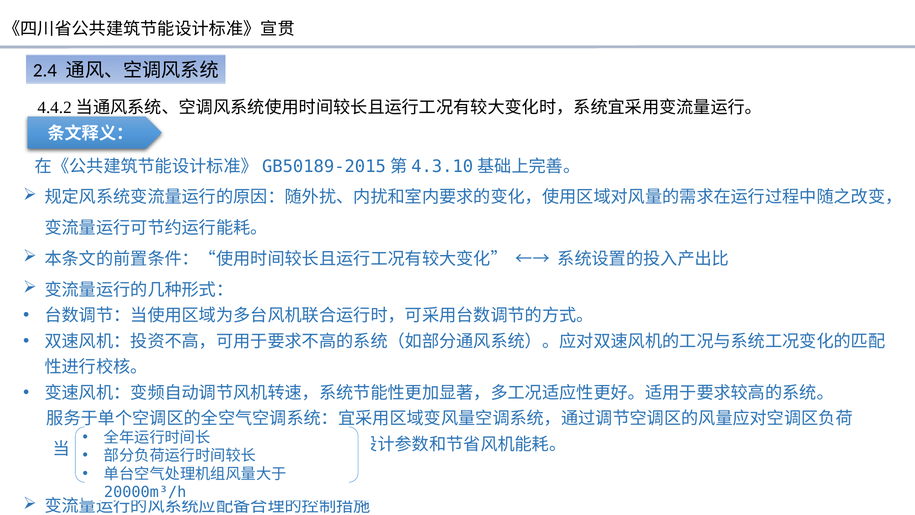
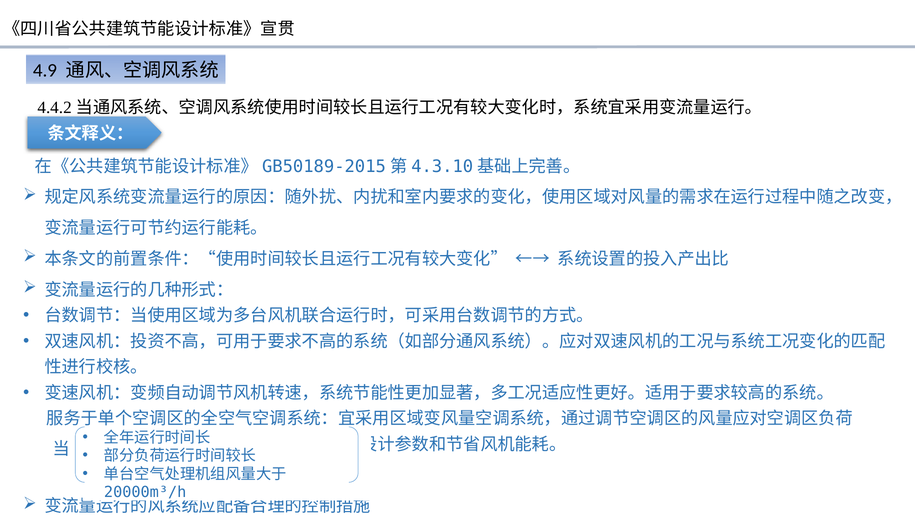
2.4: 2.4 -> 4.9 (45, 70)
